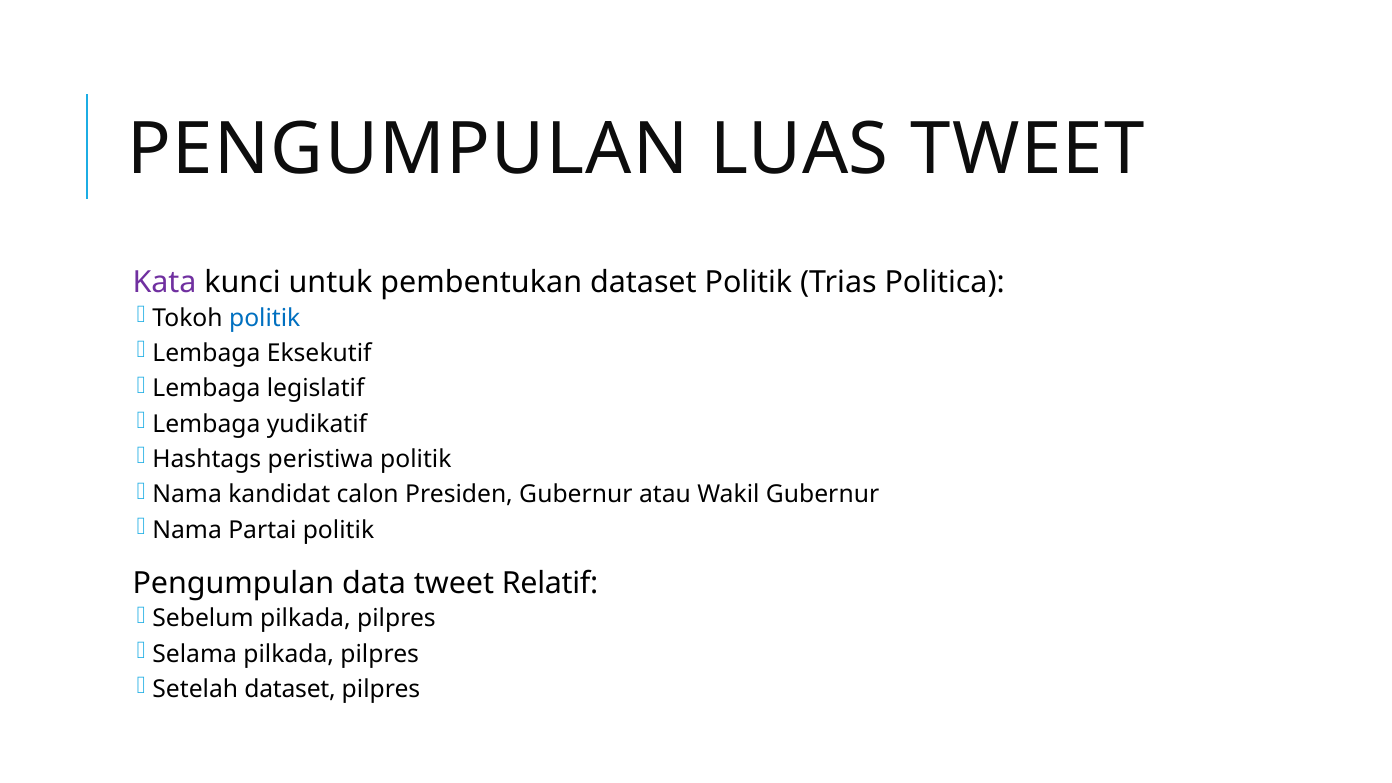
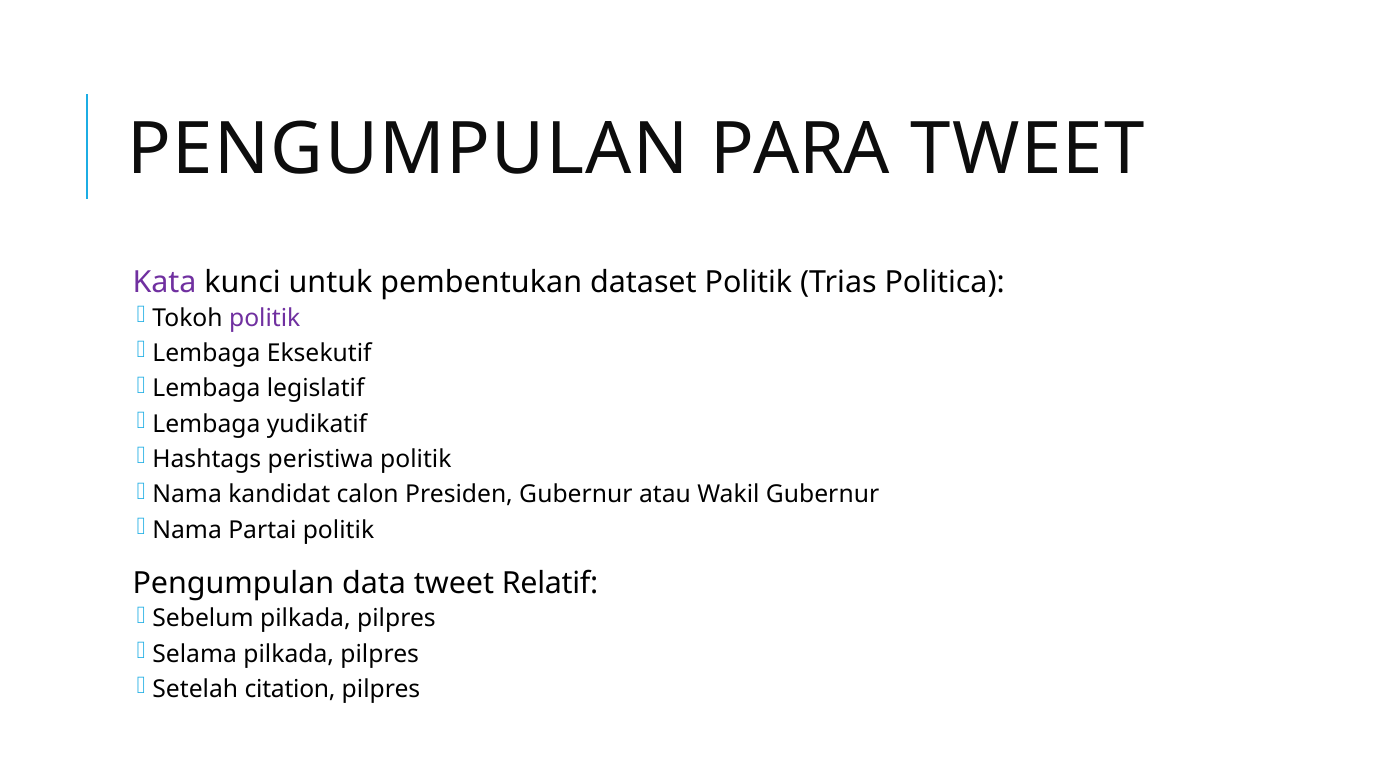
LUAS: LUAS -> PARA (800, 149)
politik colour: blue -> purple (265, 318)
Setelah dataset: dataset -> citation (290, 689)
